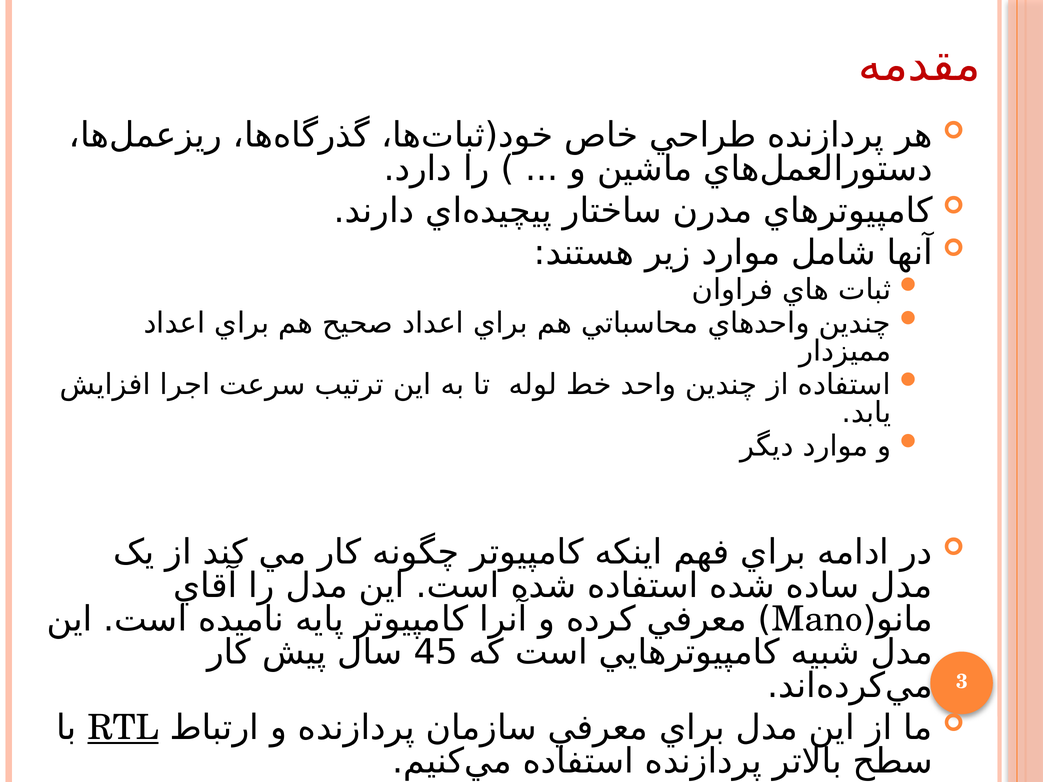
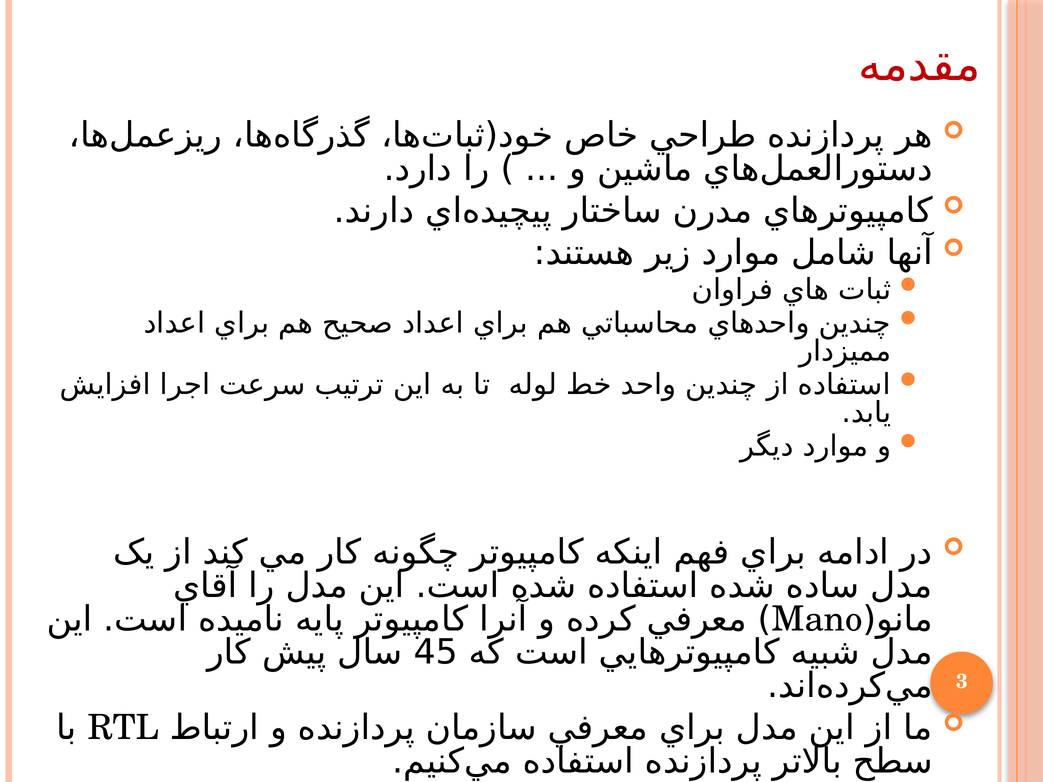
RTL underline: present -> none (123, 728)
